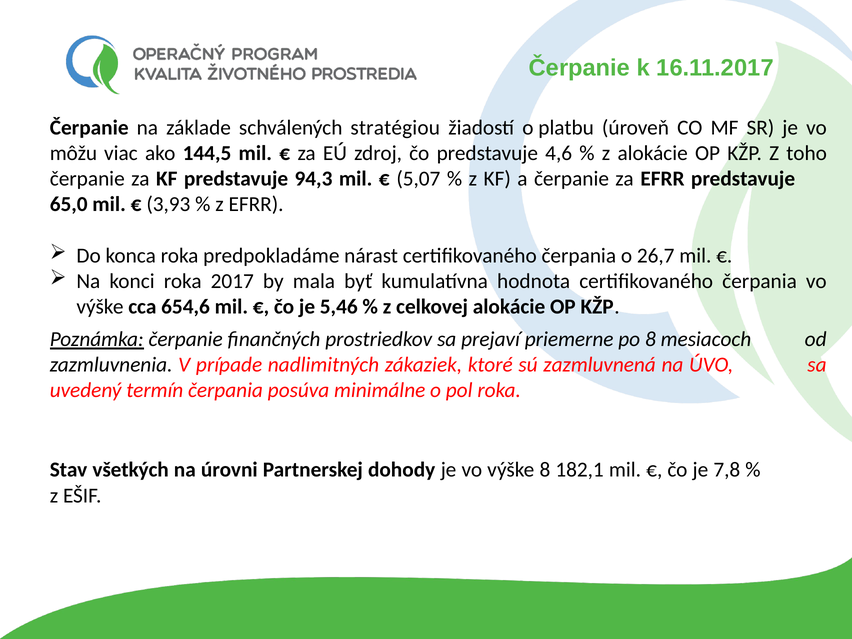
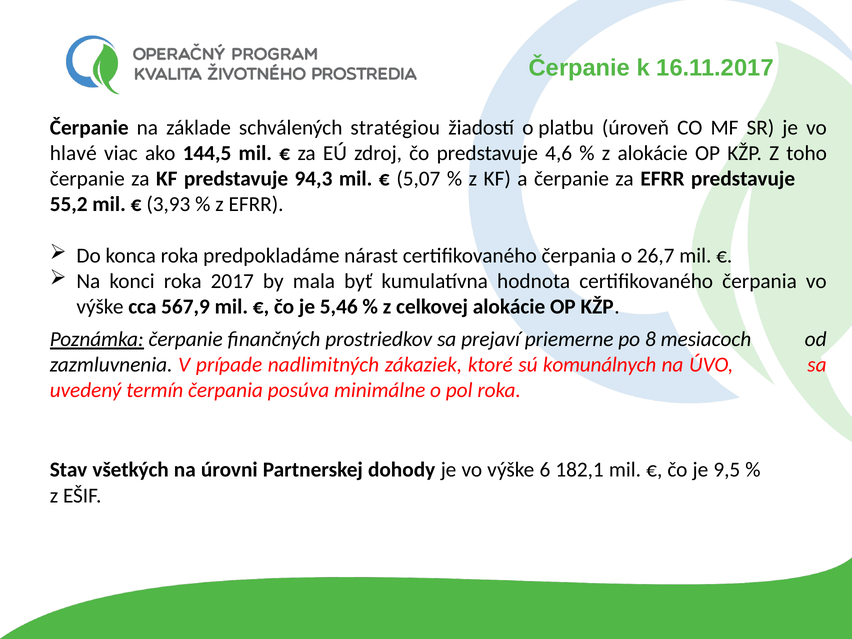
môžu: môžu -> hlavé (73, 153)
65,0: 65,0 -> 55,2 (69, 204)
654,6: 654,6 -> 567,9 (186, 307)
zazmluvnená: zazmluvnená -> komunálnych (600, 365)
výške 8: 8 -> 6 (545, 470)
7,8: 7,8 -> 9,5 (727, 470)
